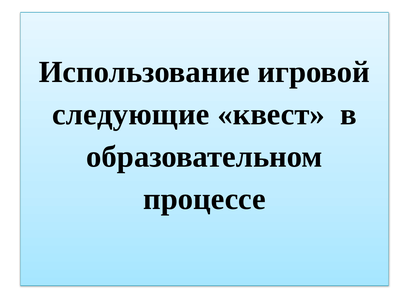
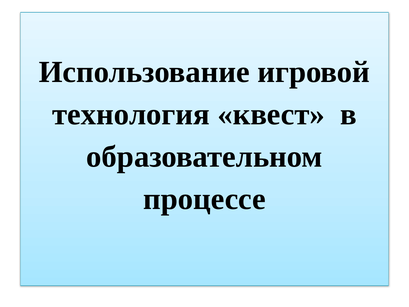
следующие: следующие -> технология (131, 114)
